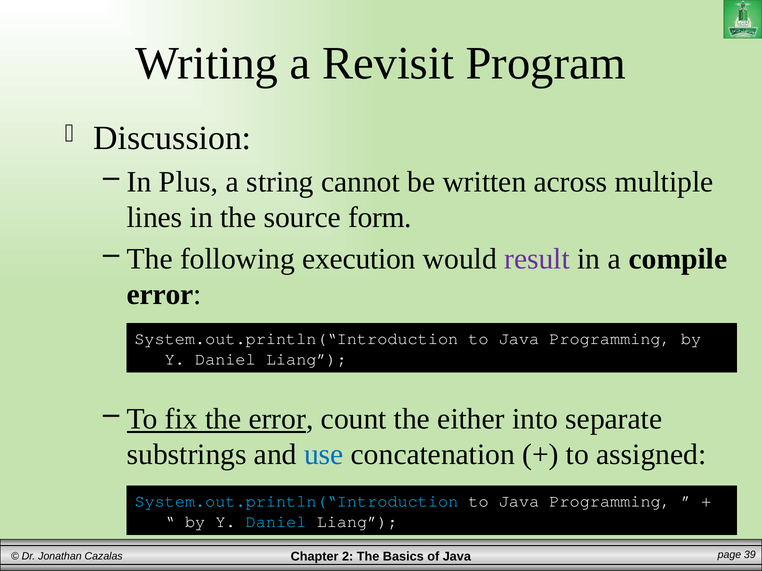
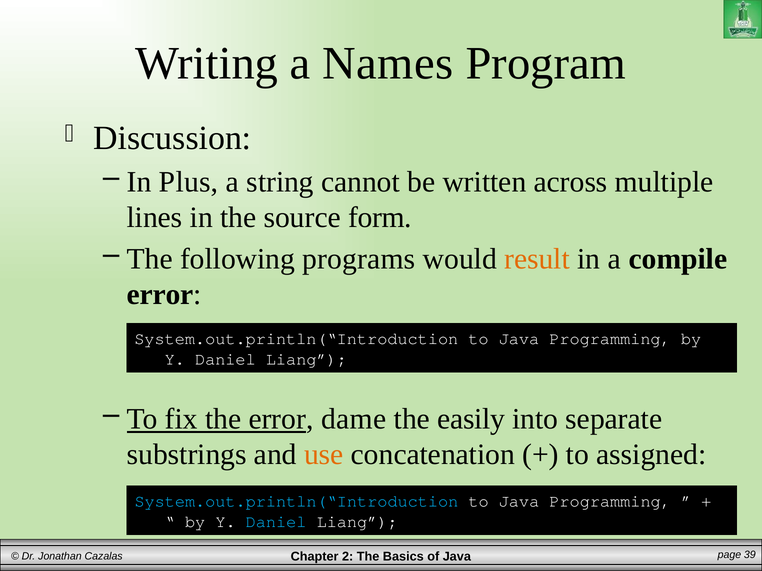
Revisit: Revisit -> Names (388, 64)
execution: execution -> programs (359, 259)
result colour: purple -> orange (537, 259)
count: count -> dame (354, 419)
either: either -> easily (471, 419)
use colour: blue -> orange (324, 455)
